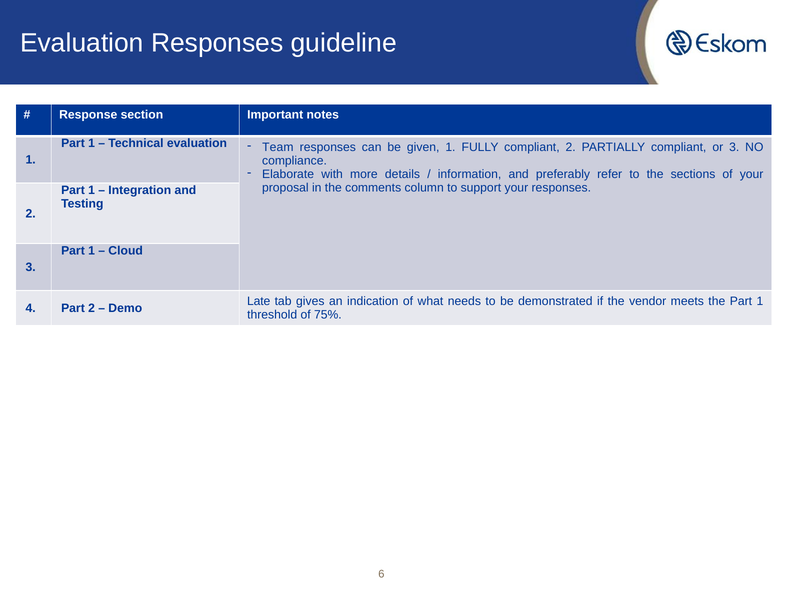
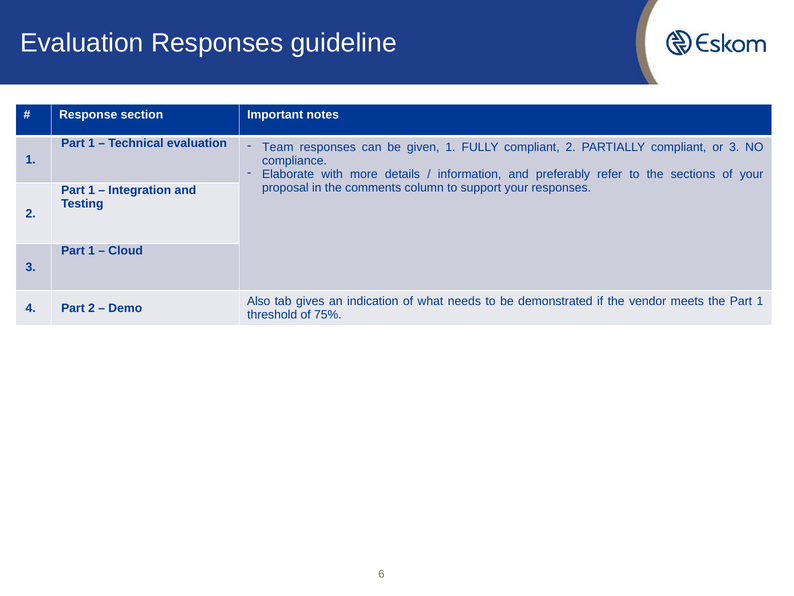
Late: Late -> Also (259, 301)
